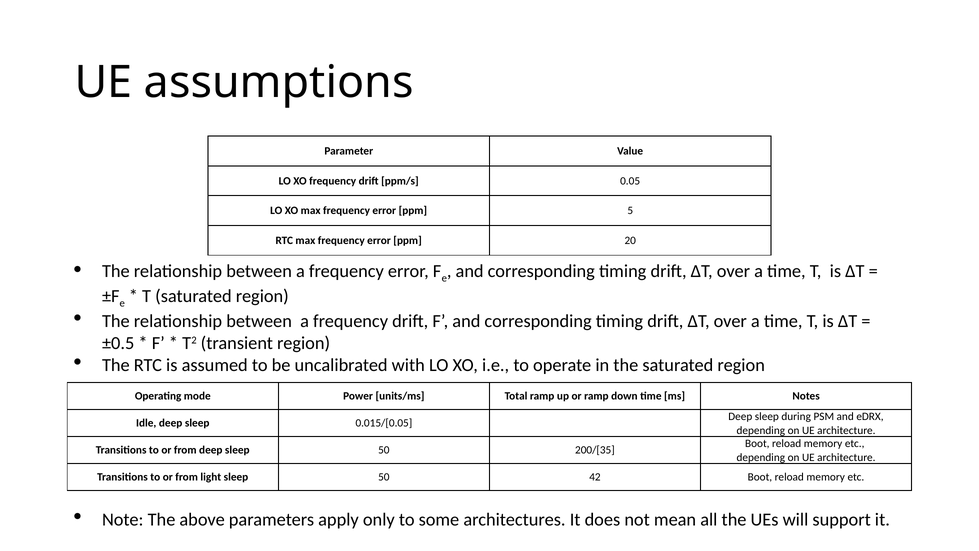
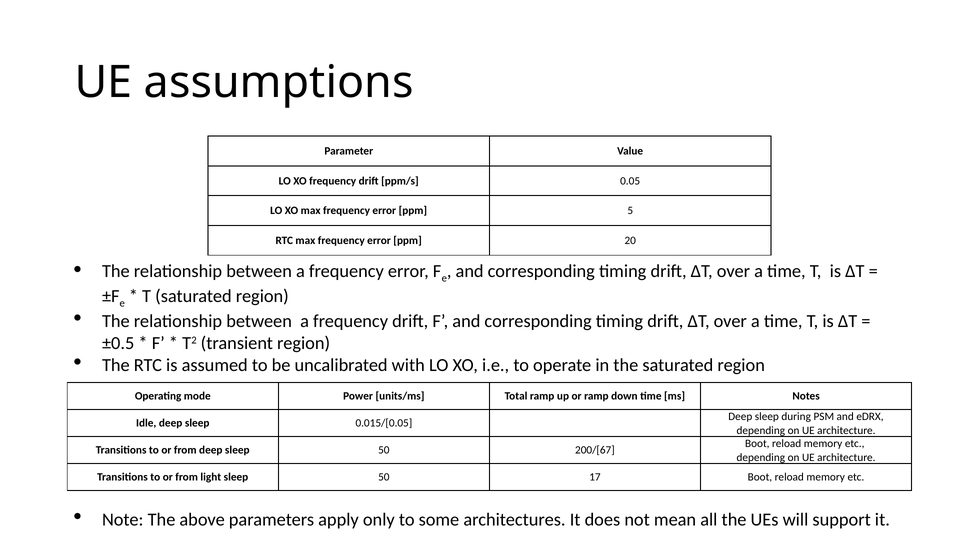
200/[35: 200/[35 -> 200/[67 (595, 450)
42: 42 -> 17 (595, 477)
